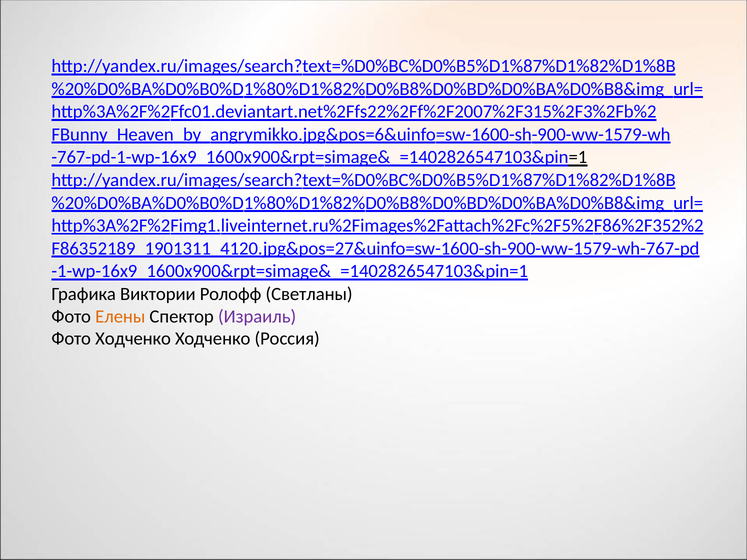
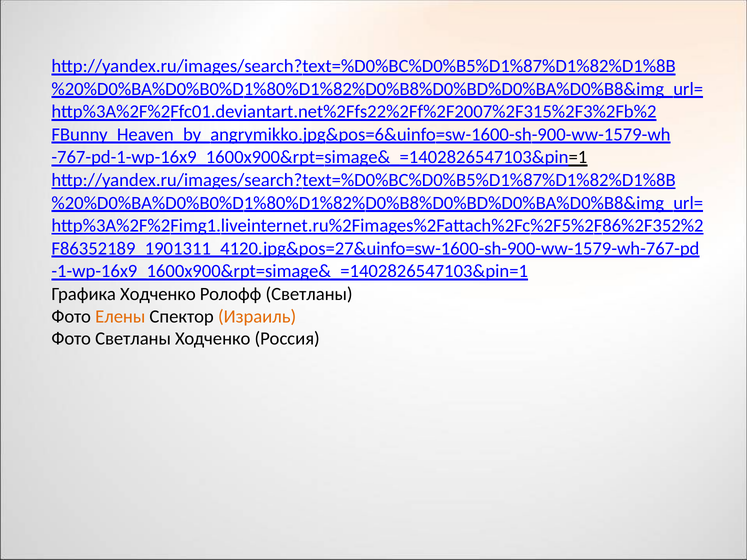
Графика Виктории: Виктории -> Ходченко (158, 294)
Израиль colour: purple -> orange (257, 317)
Фото Ходченко: Ходченко -> Светланы (133, 339)
